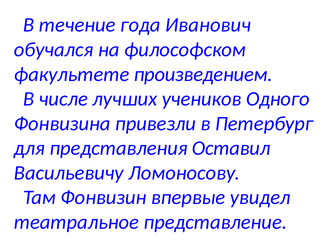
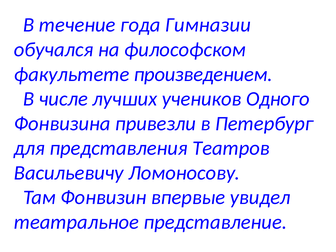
Иванович: Иванович -> Гимназии (208, 25)
Оставил: Оставил -> Театров (231, 148)
